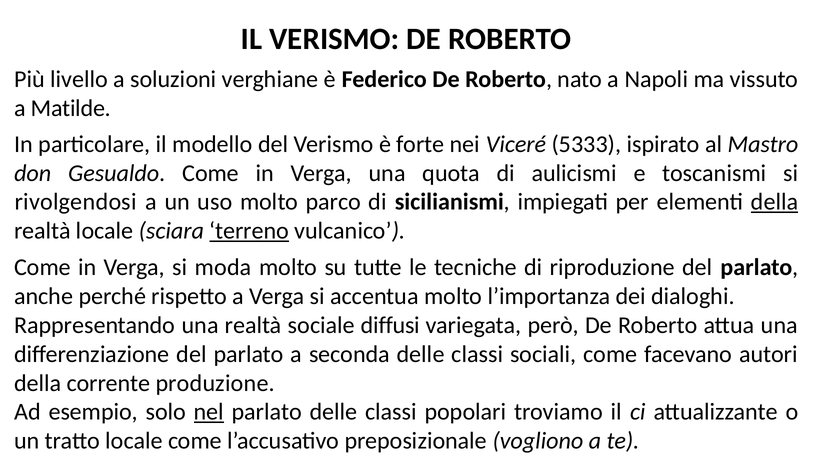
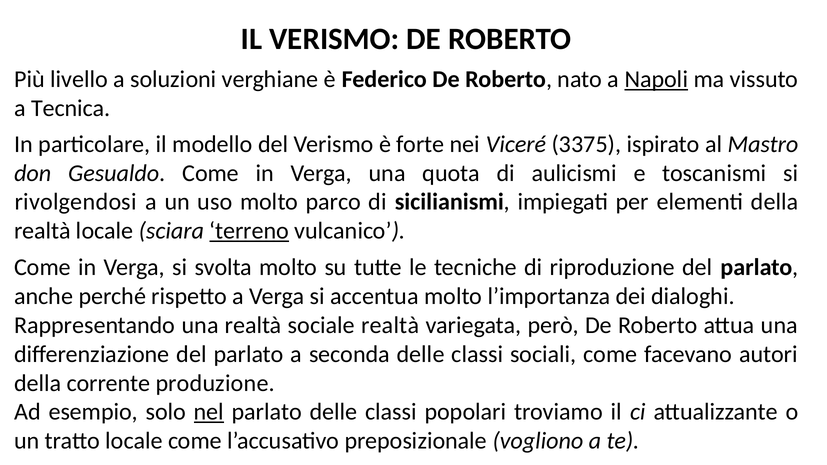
Napoli underline: none -> present (656, 79)
Matilde: Matilde -> Tecnica (71, 108)
5333: 5333 -> 3375 (586, 144)
della underline: present -> none (775, 202)
moda: moda -> svolta (223, 267)
sociale diffusi: diffusi -> realtà (390, 325)
